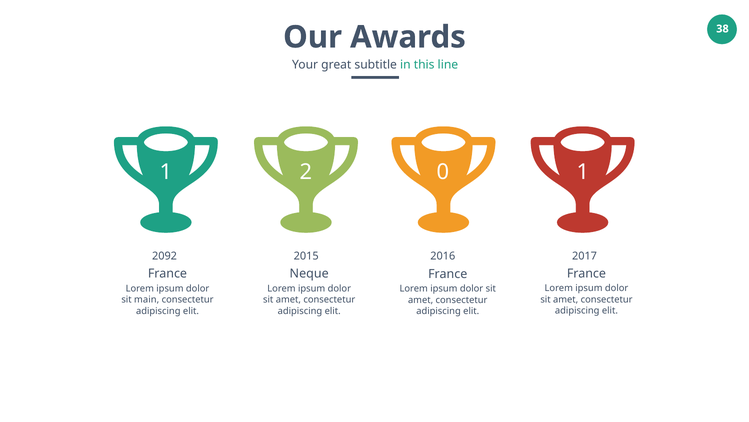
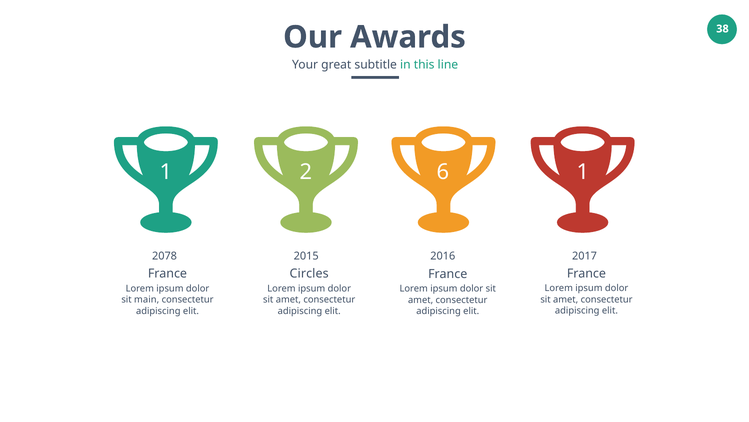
0: 0 -> 6 (443, 172)
2092: 2092 -> 2078 (165, 256)
Neque: Neque -> Circles (309, 273)
